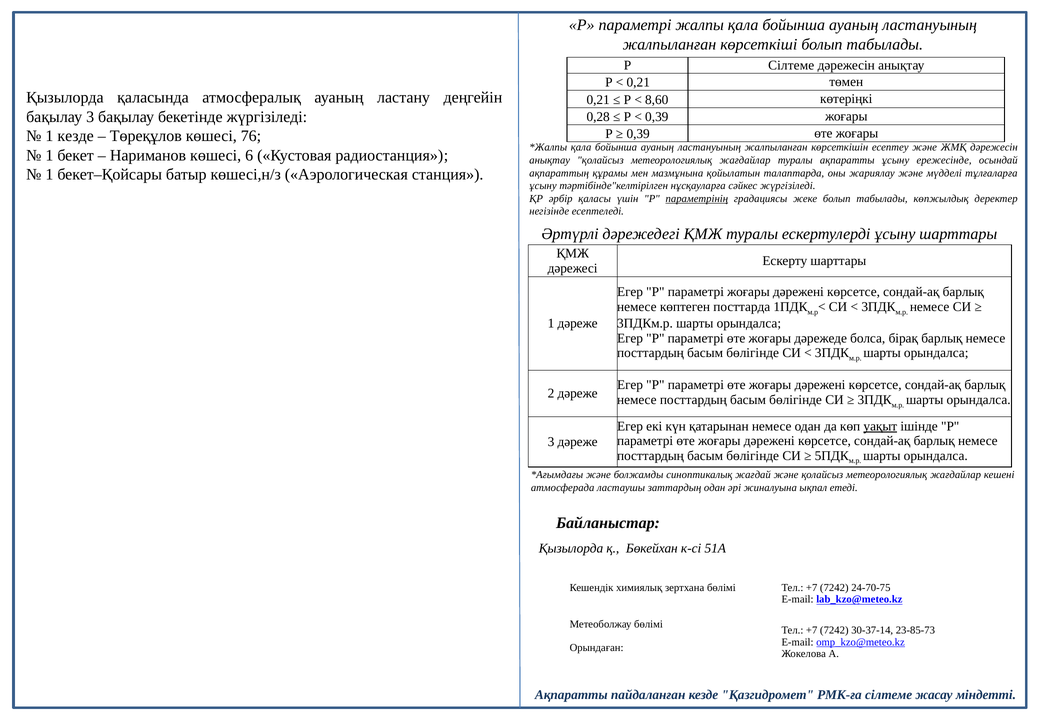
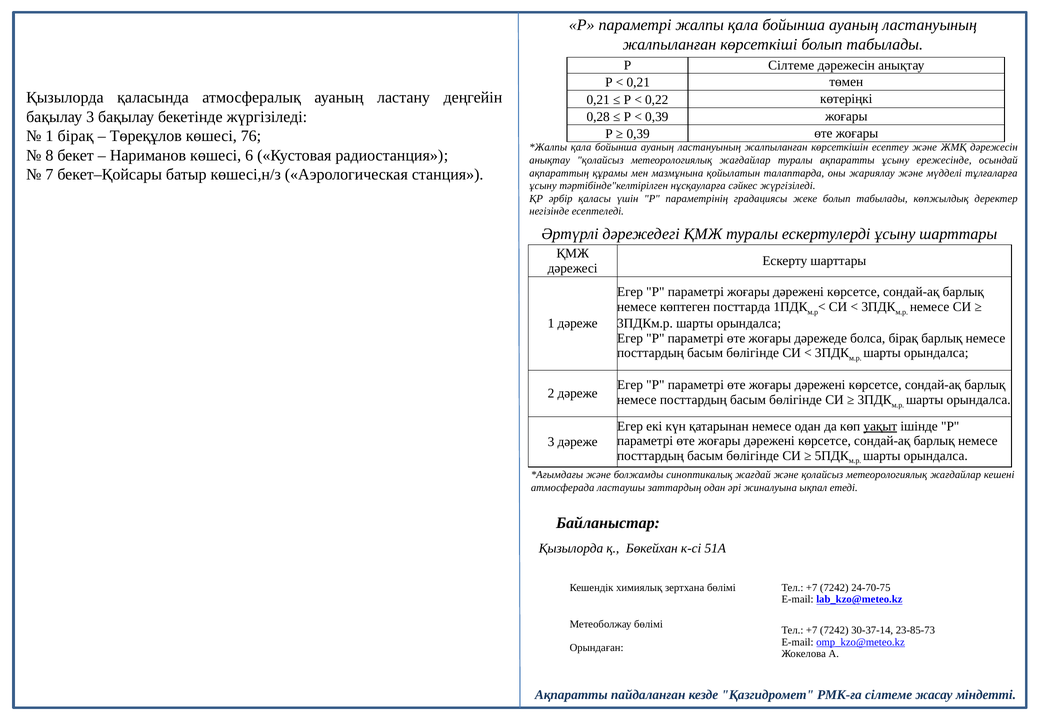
8,60: 8,60 -> 0,22 (657, 100)
1 кезде: кезде -> бірақ (76, 136)
1: 1 -> 8 (49, 155)
1: 1 -> 7 (49, 174)
параметрінің underline: present -> none (697, 199)
